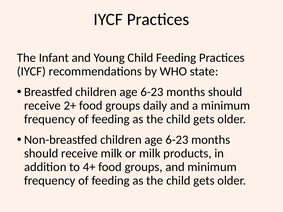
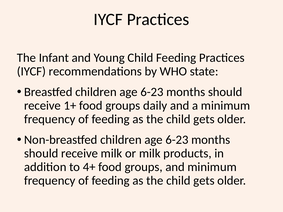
2+: 2+ -> 1+ (70, 106)
